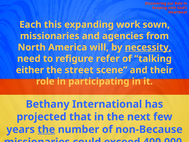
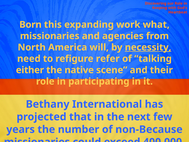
Each: Each -> Born (30, 25)
sown: sown -> what (156, 25)
street: street -> native (79, 70)
the underline: present -> none (46, 129)
